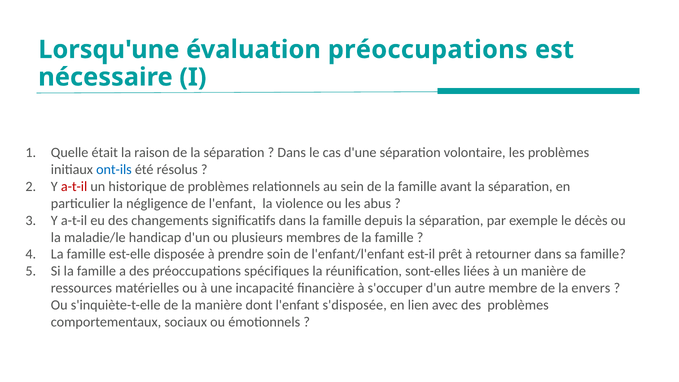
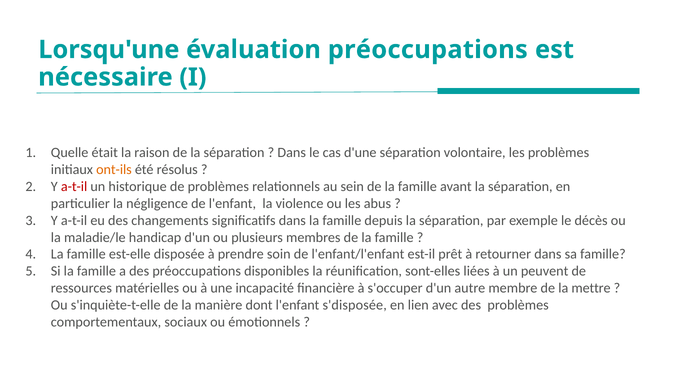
ont-ils colour: blue -> orange (114, 169)
spécifiques: spécifiques -> disponibles (277, 271)
un manière: manière -> peuvent (545, 271)
envers: envers -> mettre (591, 288)
